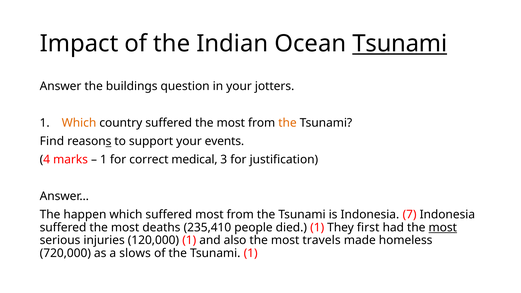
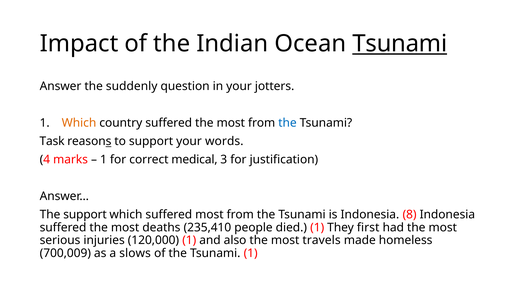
buildings: buildings -> suddenly (132, 86)
the colour: orange -> blue (287, 123)
Find: Find -> Task (52, 141)
events: events -> words (224, 141)
The happen: happen -> support (85, 215)
7: 7 -> 8 (410, 215)
most underline: present -> none (443, 227)
720,000: 720,000 -> 700,009 (65, 253)
